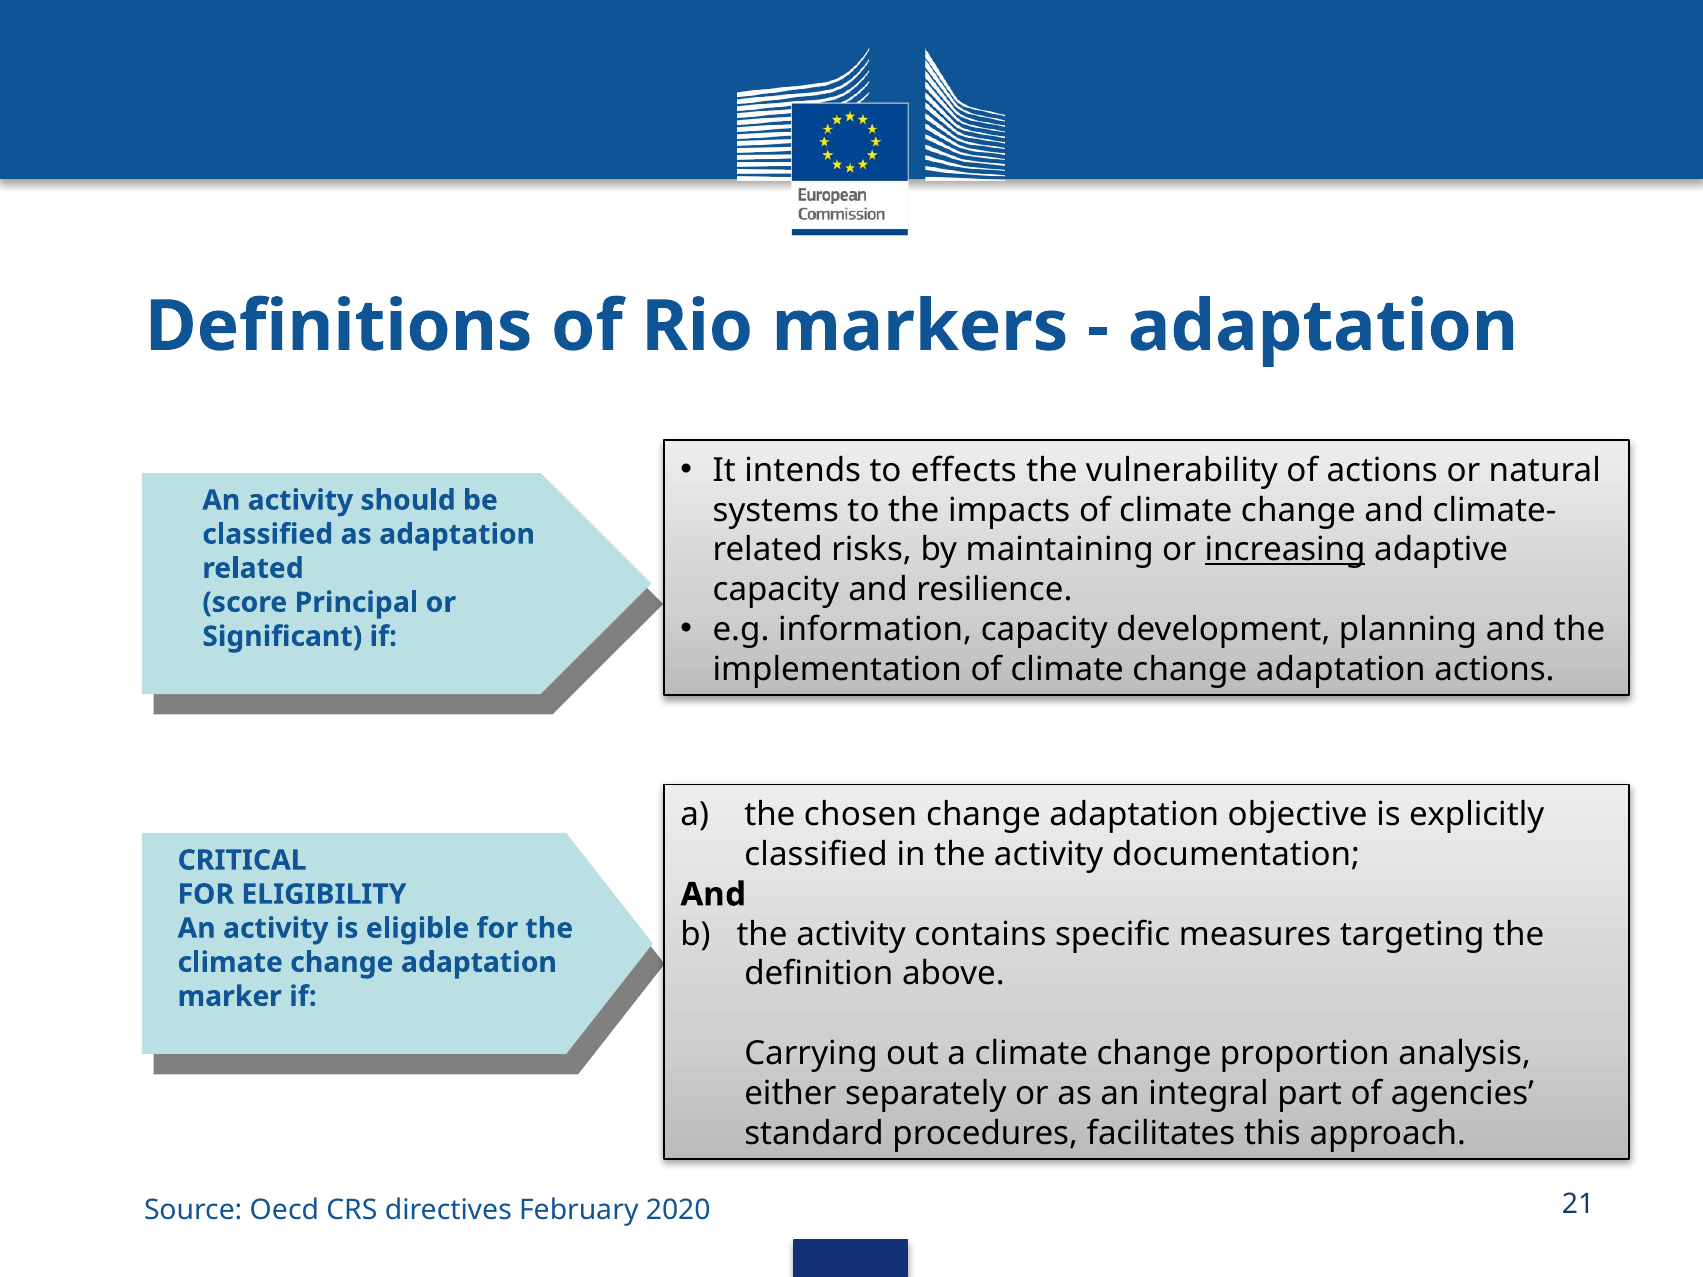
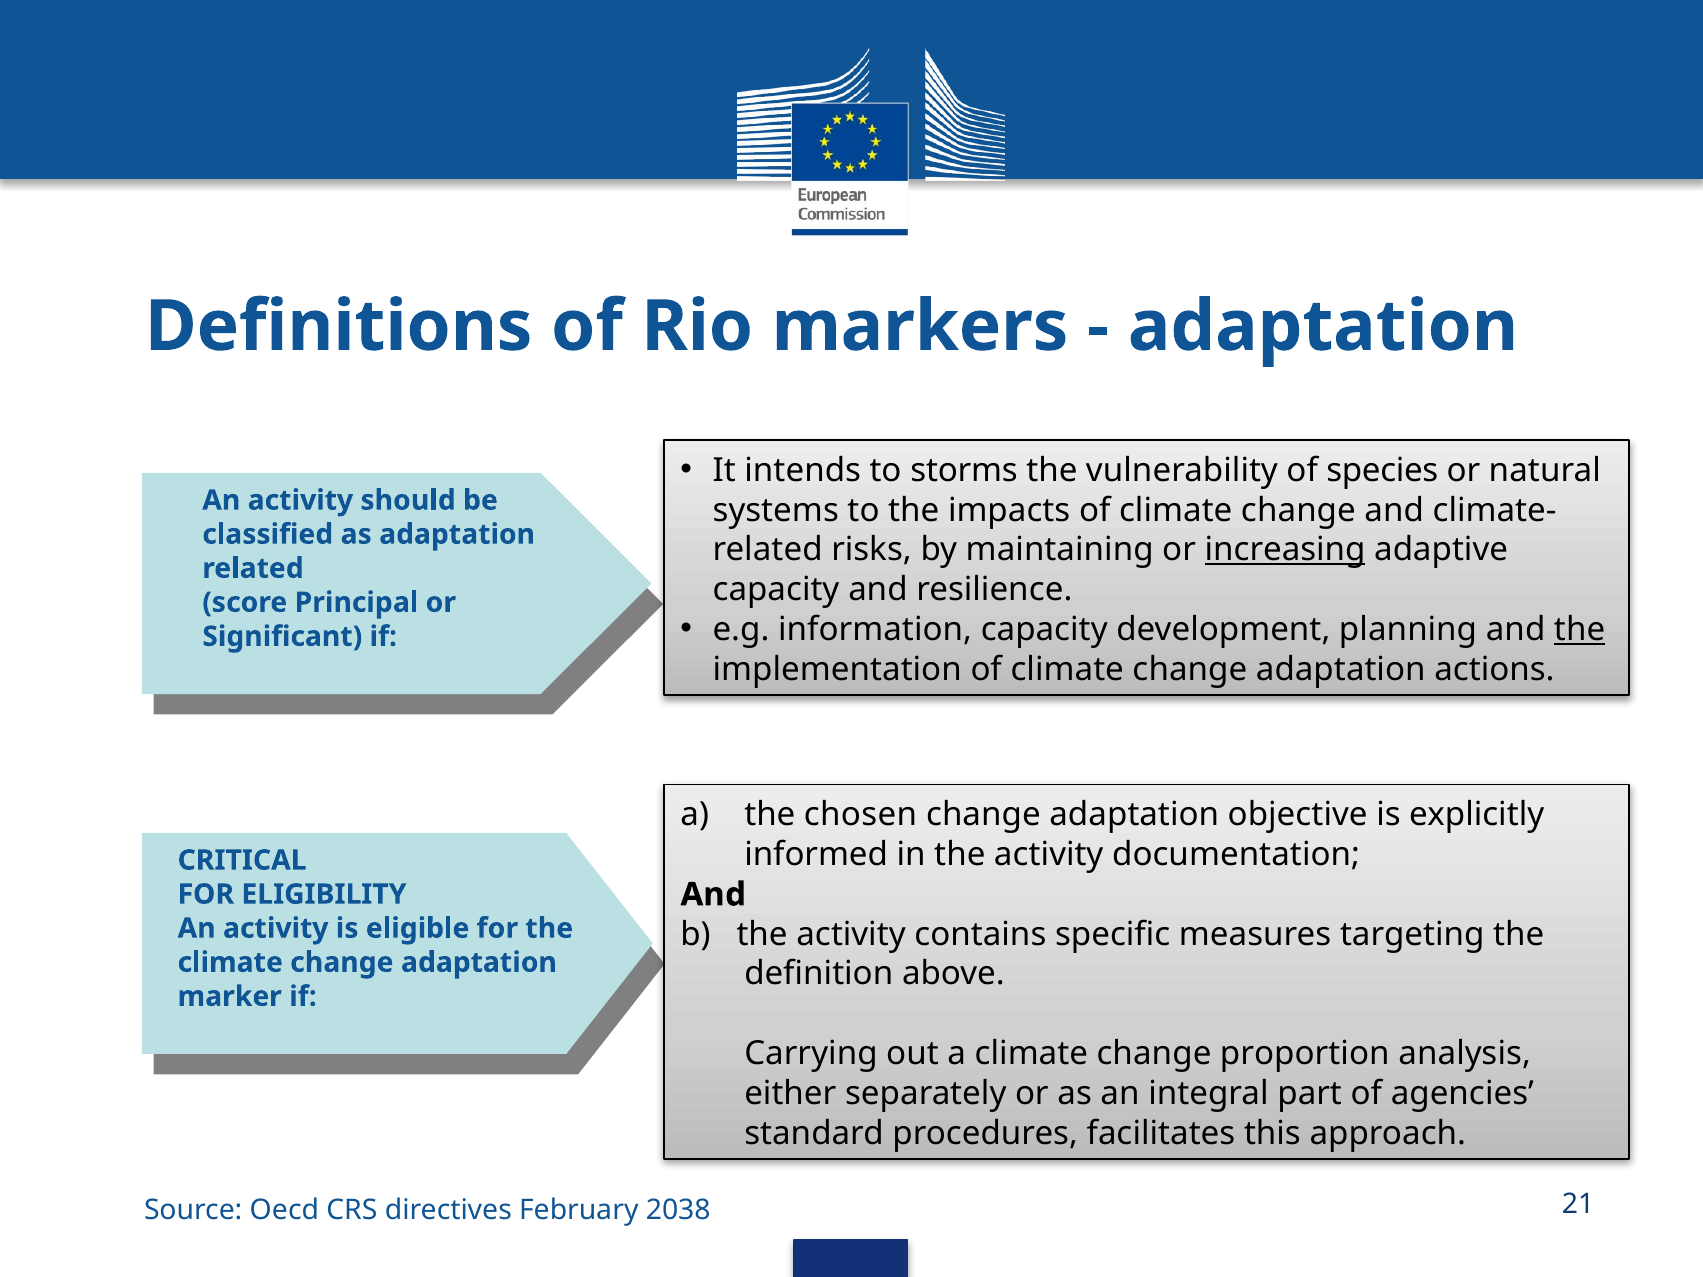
effects: effects -> storms (964, 470)
of actions: actions -> species (1382, 470)
the underline: none -> present (1580, 630)
classified: classified -> informed (816, 855)
2020: 2020 -> 2038 (678, 1210)
